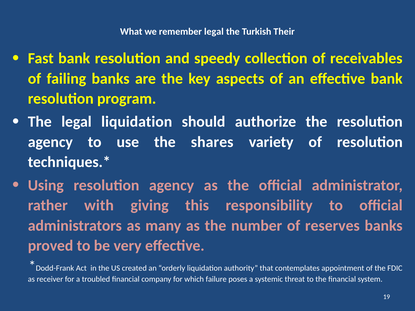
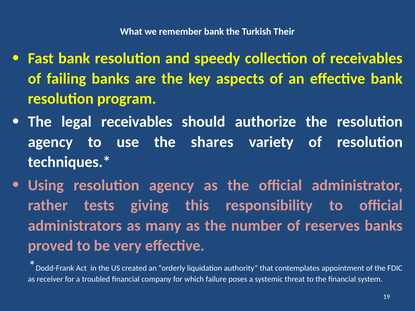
remember legal: legal -> bank (214, 32)
legal liquidation: liquidation -> receivables (137, 122)
with: with -> tests (99, 206)
